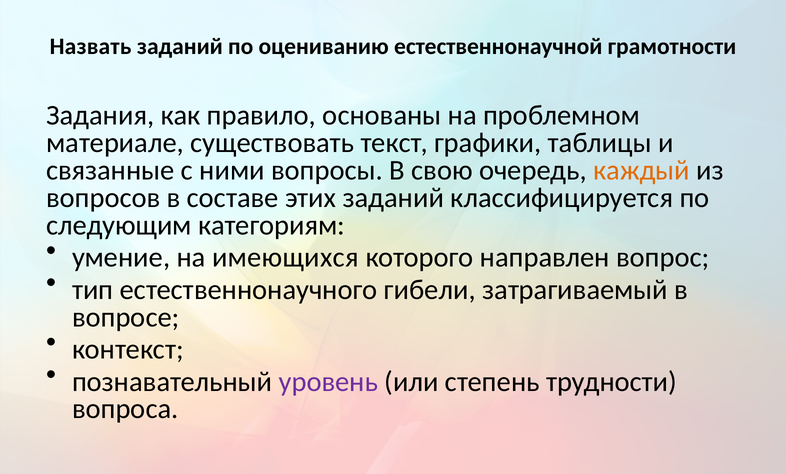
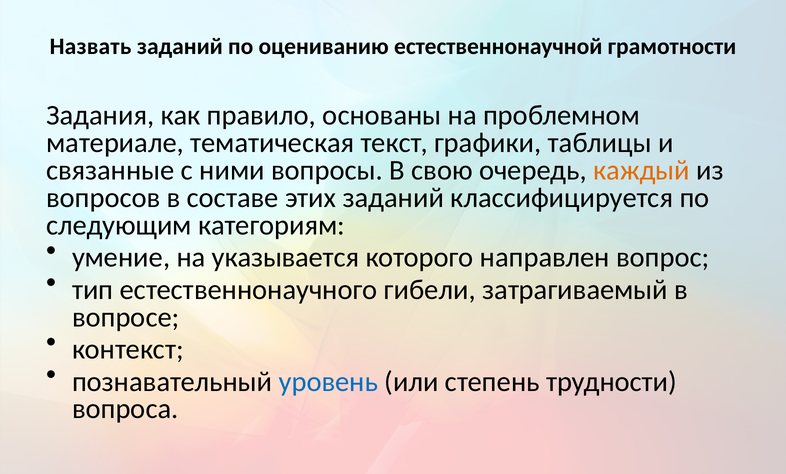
существовать: существовать -> тематическая (272, 143)
имеющихся: имеющихся -> указывается (286, 257)
уровень colour: purple -> blue (328, 382)
